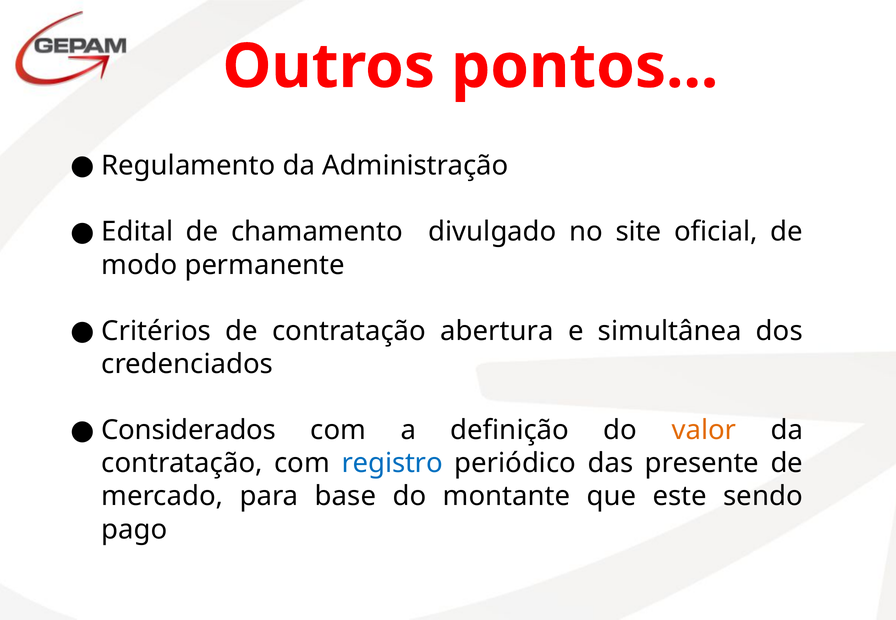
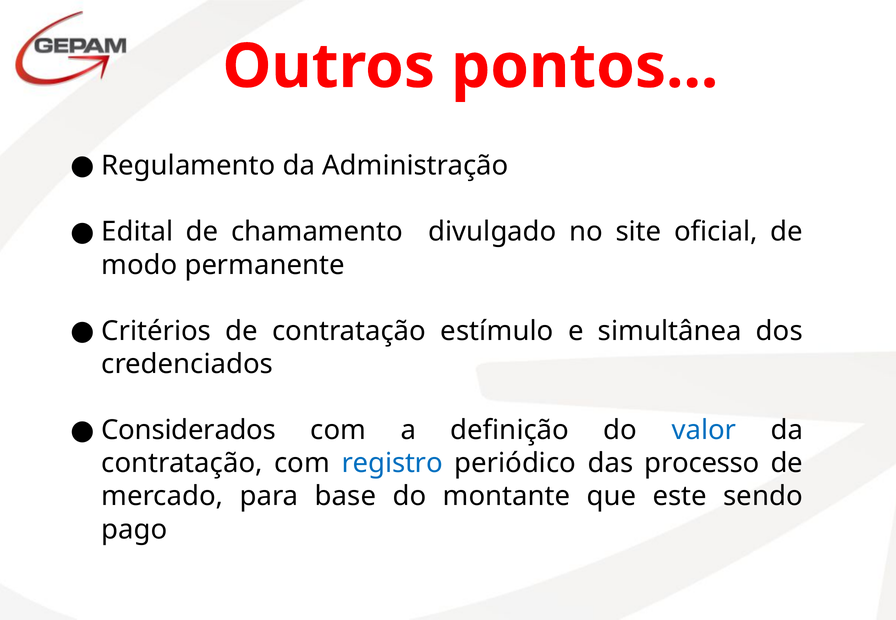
abertura: abertura -> estímulo (497, 331)
valor colour: orange -> blue (704, 430)
presente: presente -> processo (702, 464)
